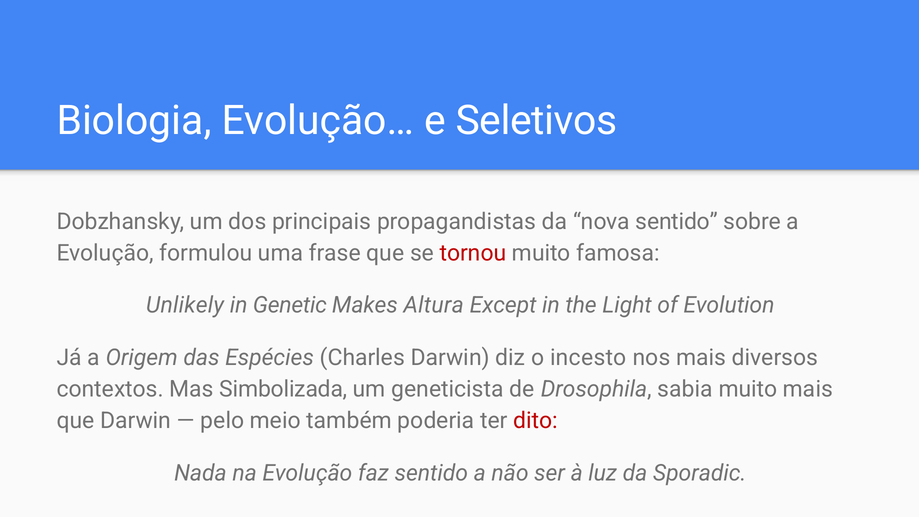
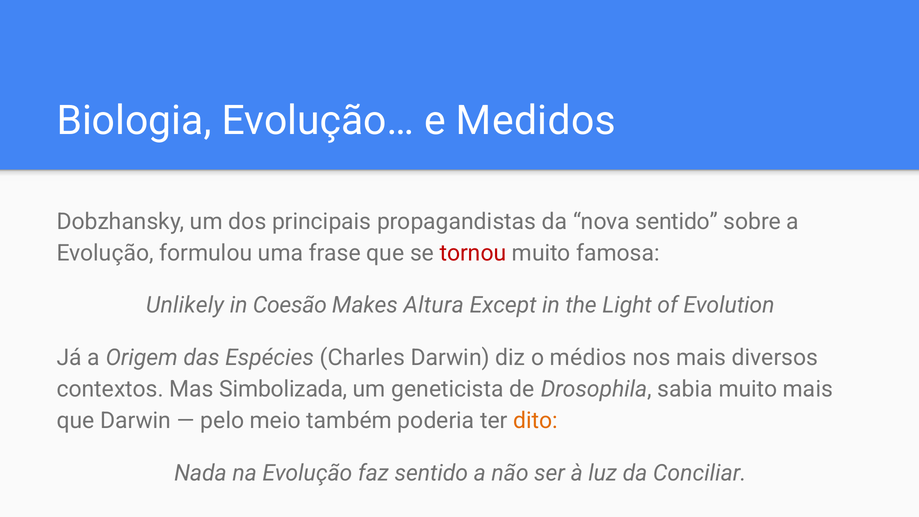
Seletivos: Seletivos -> Medidos (536, 121)
Genetic: Genetic -> Coesão (290, 305)
incesto: incesto -> médios (588, 357)
dito colour: red -> orange (536, 421)
Sporadic: Sporadic -> Conciliar (700, 473)
